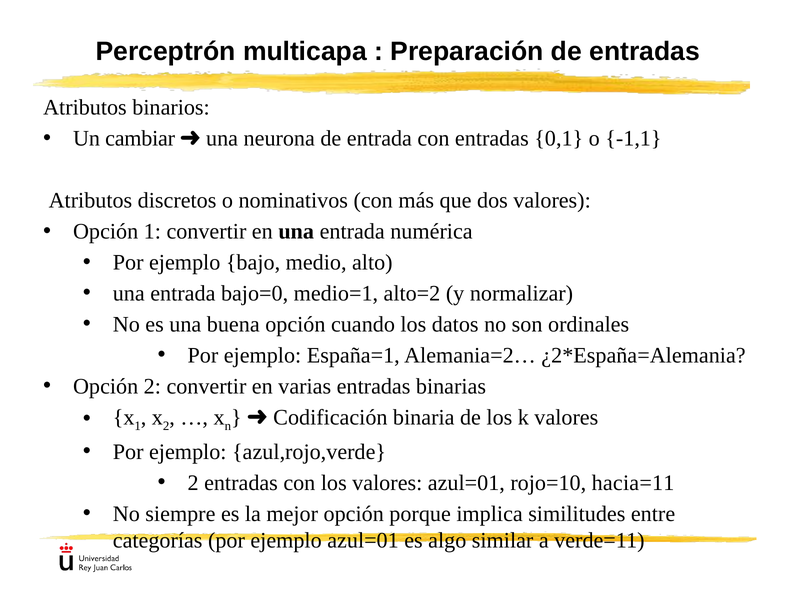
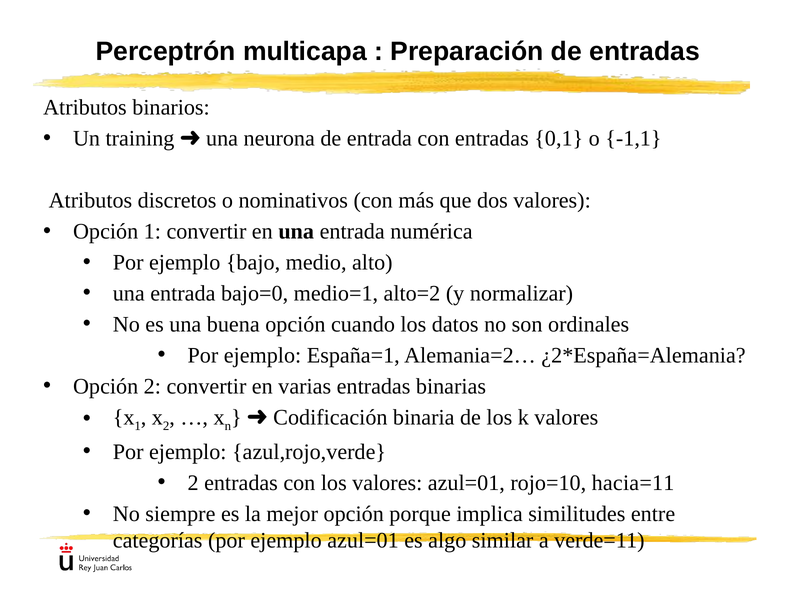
cambiar: cambiar -> training (140, 139)
